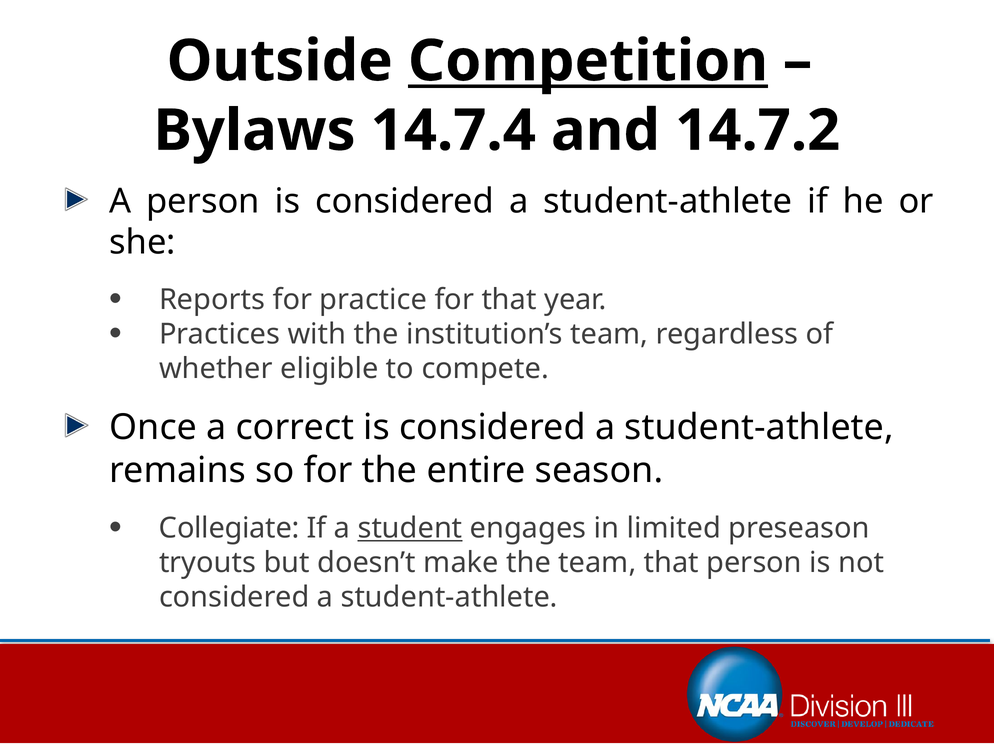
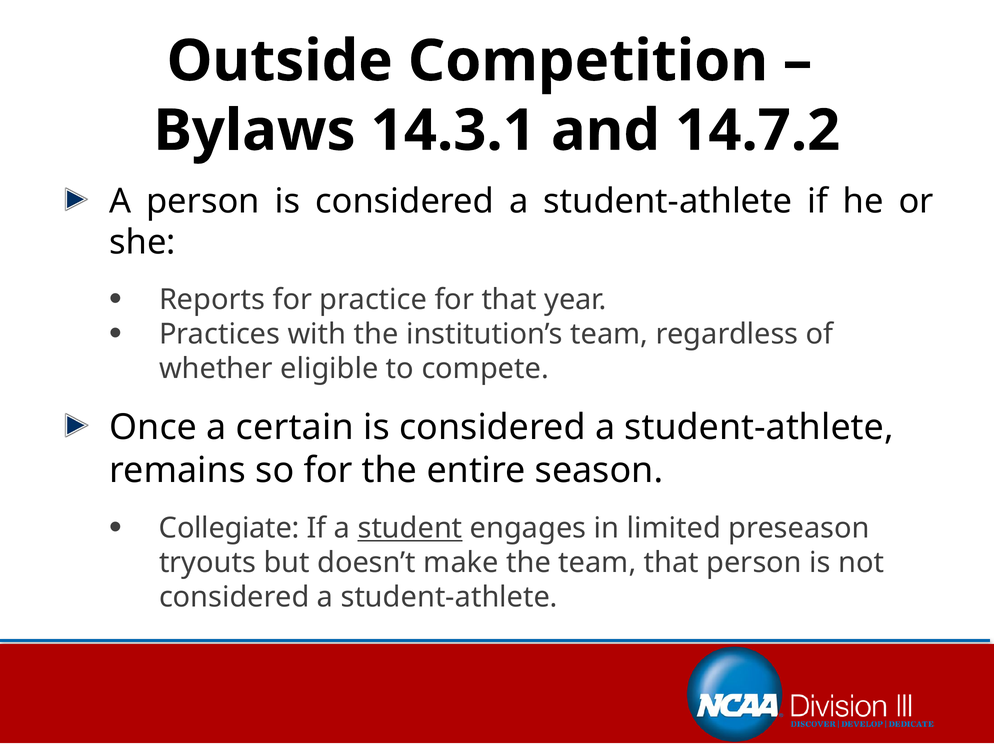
Competition underline: present -> none (588, 61)
14.7.4: 14.7.4 -> 14.3.1 (453, 131)
correct: correct -> certain (295, 428)
